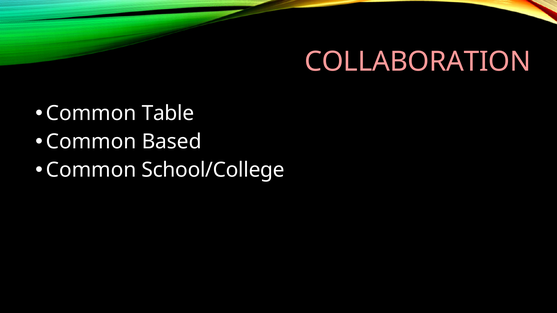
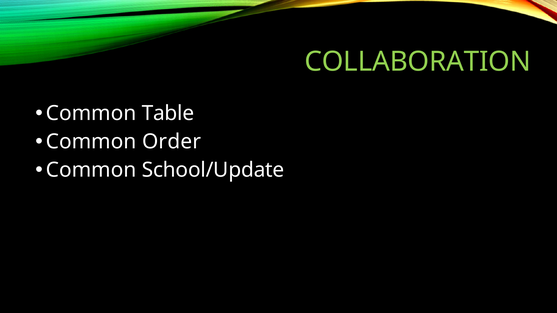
COLLABORATION colour: pink -> light green (418, 62)
Based: Based -> Order (172, 142)
School/College: School/College -> School/Update (213, 170)
